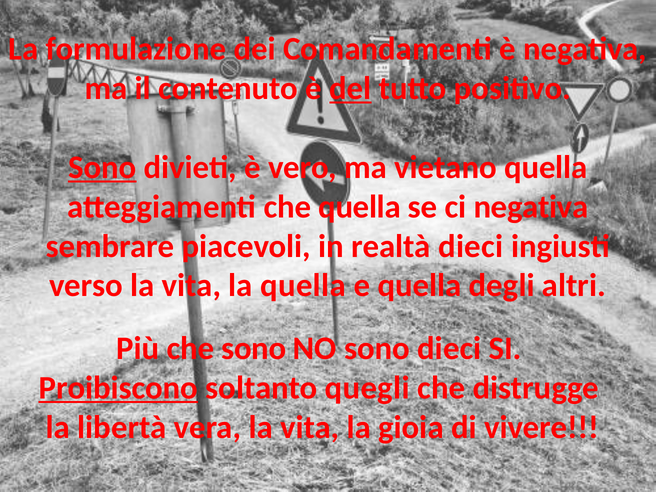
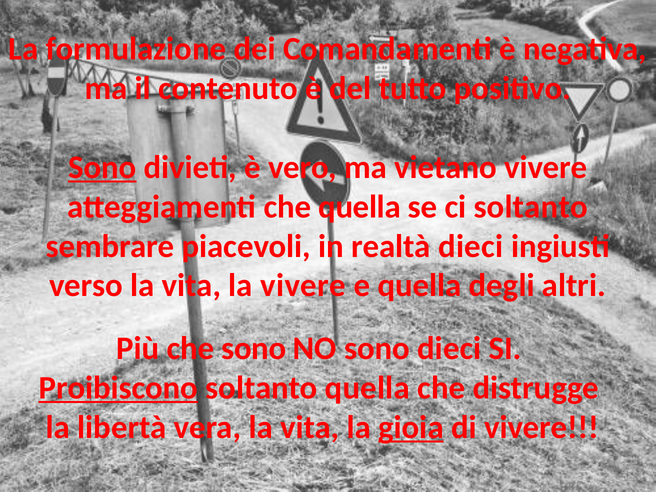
del underline: present -> none (350, 88)
vietano quella: quella -> vivere (546, 168)
ci negativa: negativa -> soltanto (531, 207)
la quella: quella -> vivere (303, 286)
soltanto quegli: quegli -> quella (367, 388)
gioia underline: none -> present (411, 427)
